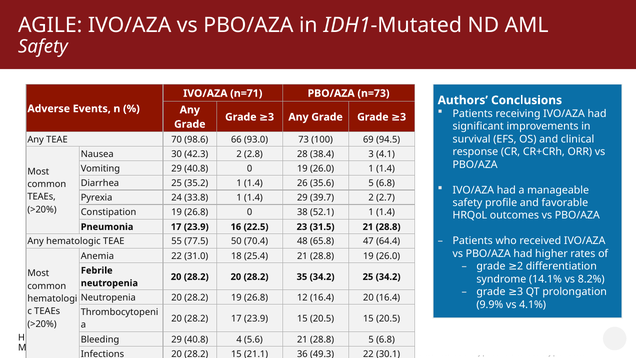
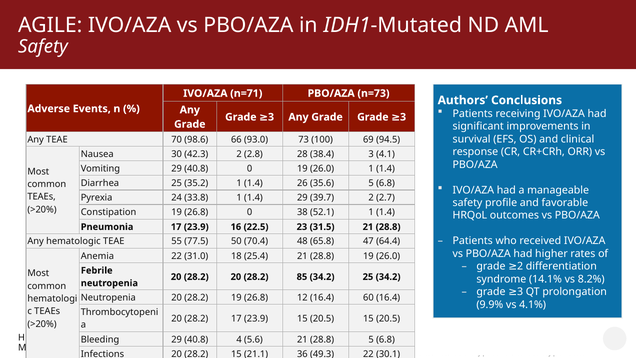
35: 35 -> 85 (302, 277)
16.4 20: 20 -> 60 (368, 298)
